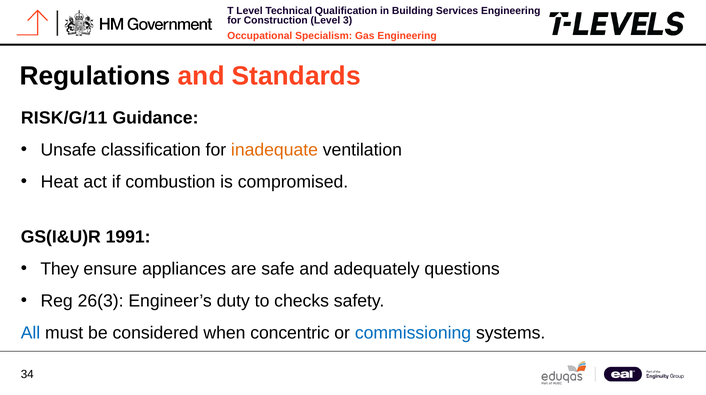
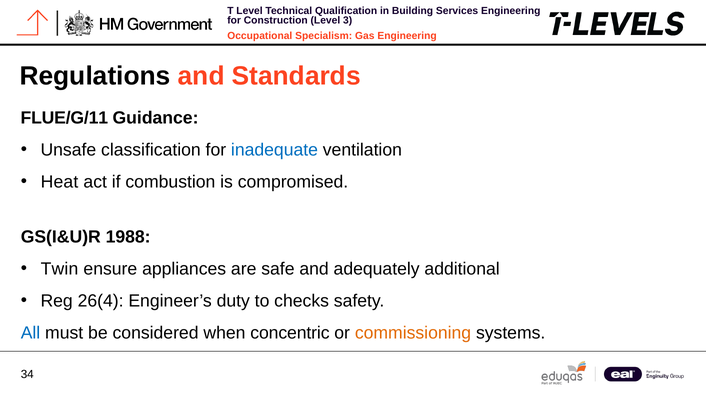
RISK/G/11: RISK/G/11 -> FLUE/G/11 (64, 118)
inadequate colour: orange -> blue (274, 150)
1991: 1991 -> 1988 (128, 237)
They: They -> Twin (59, 269)
questions: questions -> additional (462, 269)
26(3: 26(3 -> 26(4 (101, 301)
commissioning colour: blue -> orange (413, 333)
